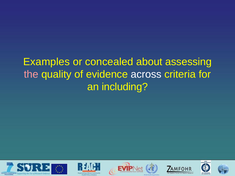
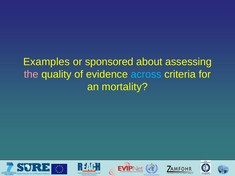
concealed: concealed -> sponsored (109, 62)
across colour: white -> light blue (146, 74)
including: including -> mortality (125, 87)
